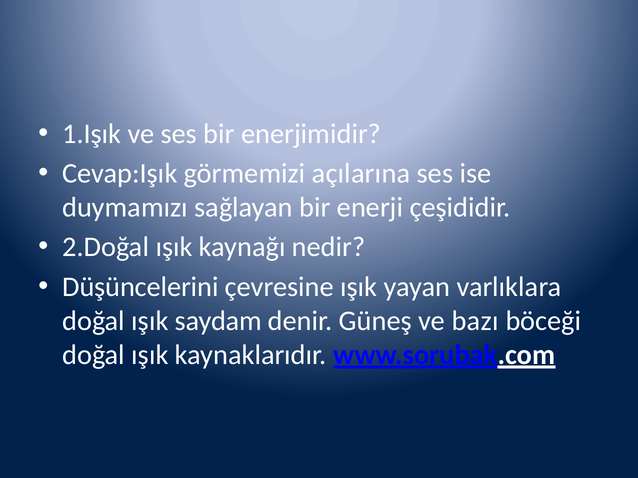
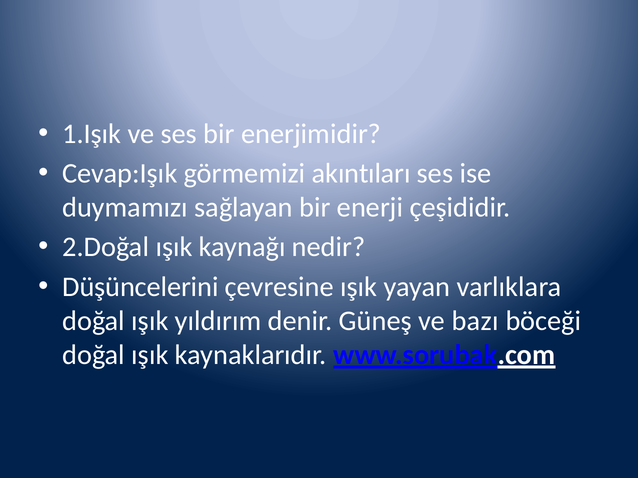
açılarına: açılarına -> akıntıları (361, 174)
saydam: saydam -> yıldırım (218, 321)
